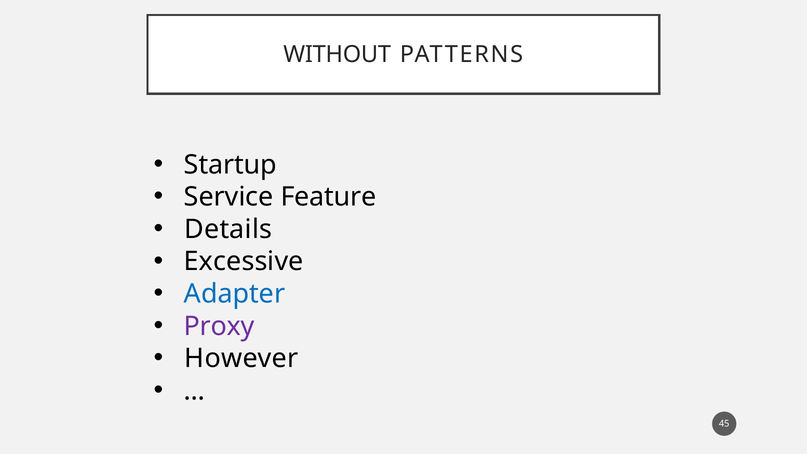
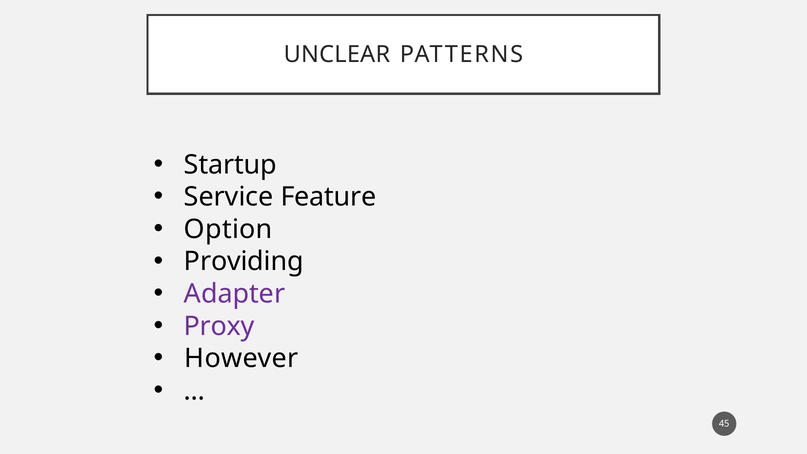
WITHOUT: WITHOUT -> UNCLEAR (337, 54)
Details: Details -> Option (228, 229)
Excessive: Excessive -> Providing (244, 262)
Adapter colour: blue -> purple (235, 294)
